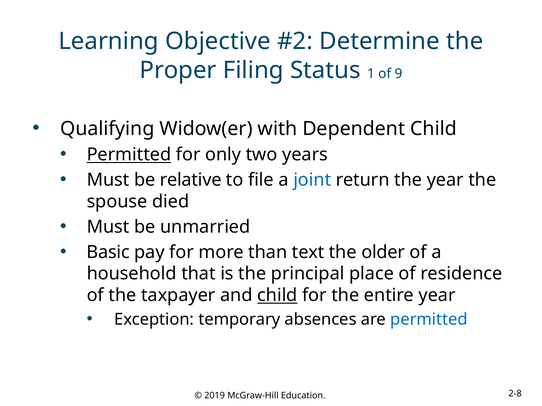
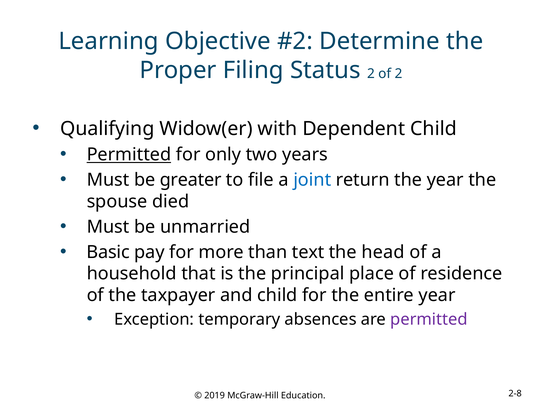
Status 1: 1 -> 2 (371, 74)
of 9: 9 -> 2 (399, 74)
relative: relative -> greater (191, 180)
older: older -> head (383, 252)
child underline: present -> none (277, 296)
permitted colour: blue -> purple (429, 320)
